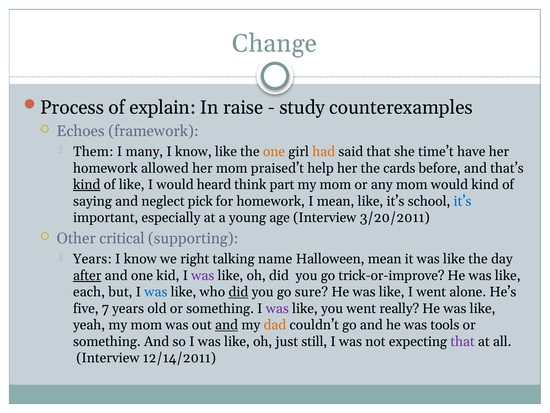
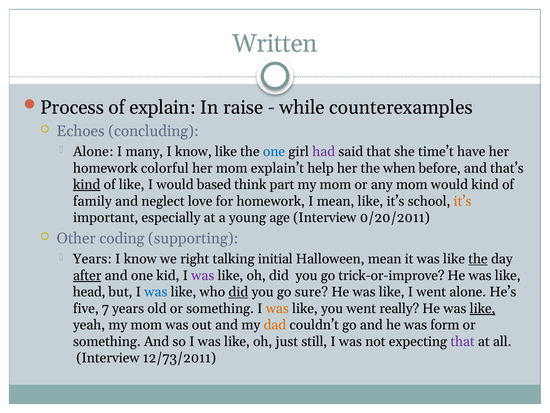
Change: Change -> Written (275, 43)
study: study -> while (302, 107)
framework: framework -> concluding (153, 131)
Them: Them -> Alone (93, 151)
one colour: orange -> blue (274, 151)
had colour: orange -> purple (324, 151)
allowed: allowed -> colorful (165, 168)
praised’t: praised’t -> explain’t (277, 168)
cards: cards -> when (399, 168)
heard: heard -> based (214, 184)
saying: saying -> family (92, 201)
pick: pick -> love (200, 201)
it’s colour: blue -> orange (462, 201)
3/20/2011: 3/20/2011 -> 0/20/2011 (395, 217)
critical: critical -> coding (122, 238)
name: name -> initial (275, 259)
the underline: none -> present (478, 259)
each: each -> head (89, 292)
was colour: purple -> orange (277, 308)
like underline: none -> present (483, 308)
and underline: present -> none (227, 325)
tools: tools -> form (445, 325)
12/14/2011: 12/14/2011 -> 12/73/2011 (179, 358)
